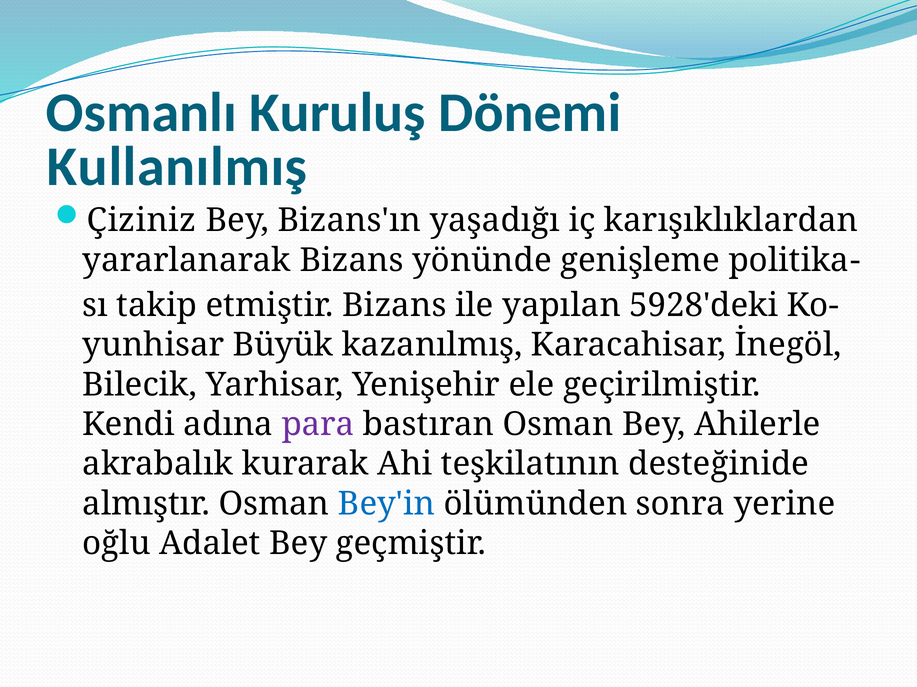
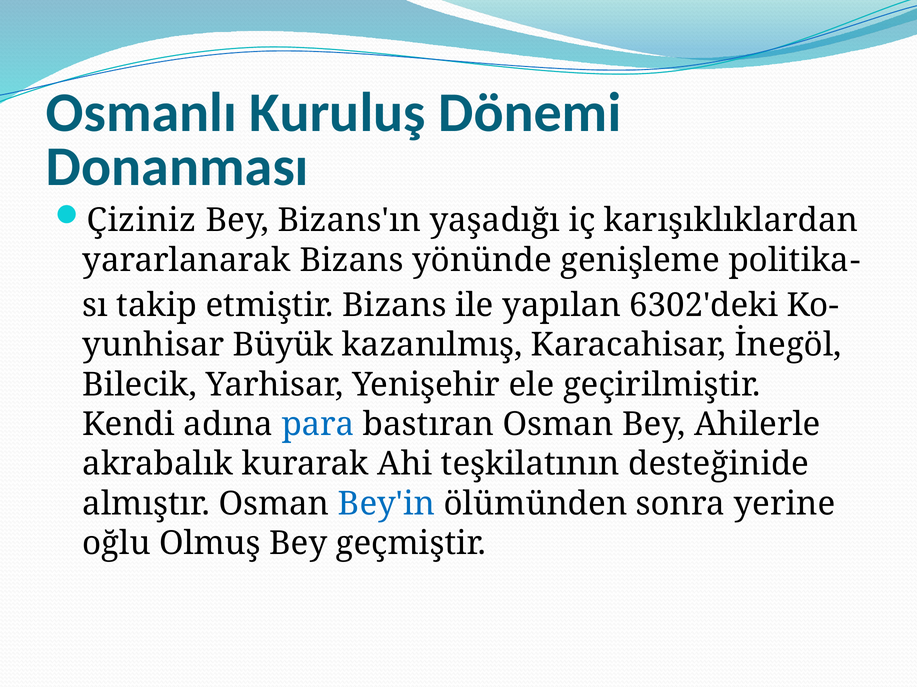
Kullanılmış: Kullanılmış -> Donanması (177, 167)
5928'deki: 5928'deki -> 6302'deki (704, 306)
para colour: purple -> blue (318, 425)
Adalet: Adalet -> Olmuş (210, 544)
